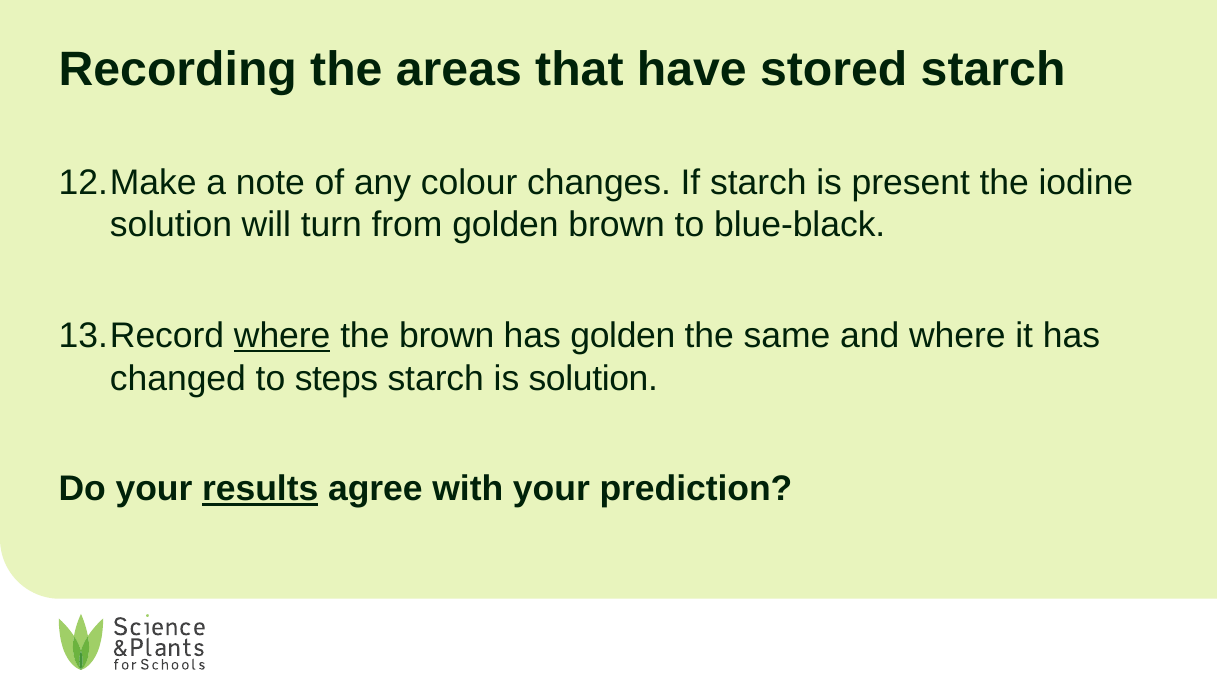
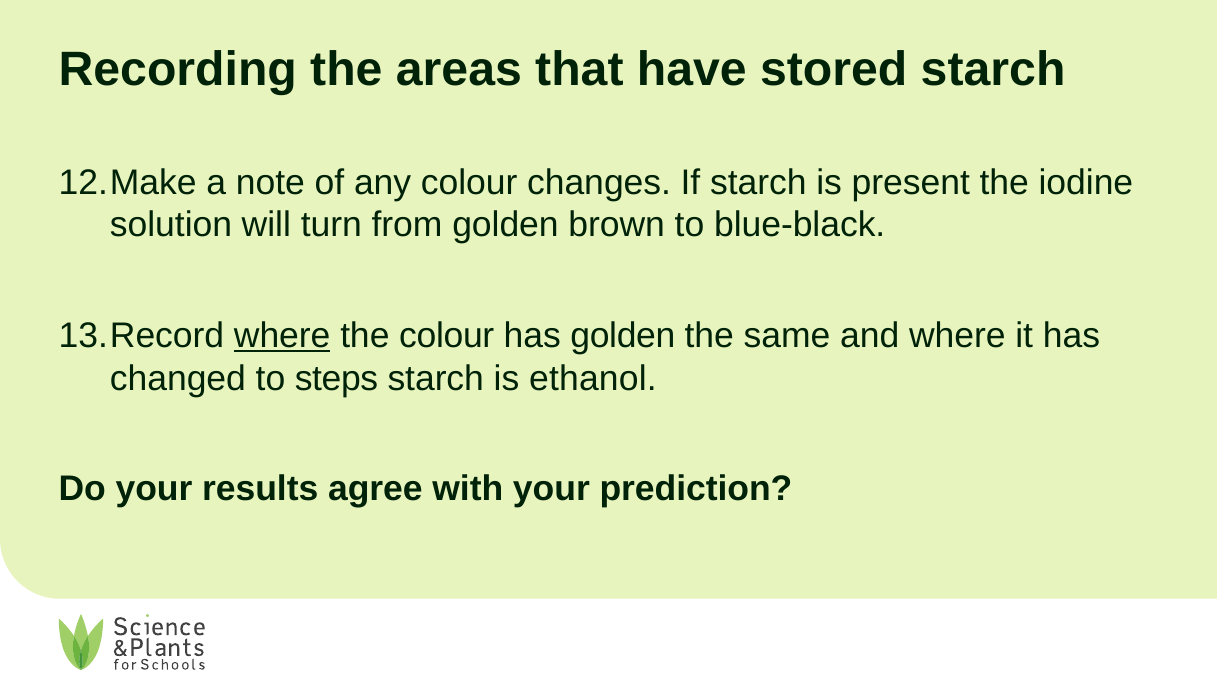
the brown: brown -> colour (447, 336)
is solution: solution -> ethanol (593, 378)
results underline: present -> none (260, 489)
